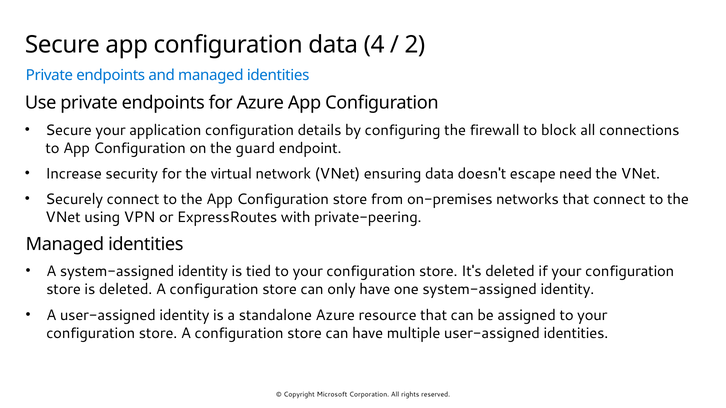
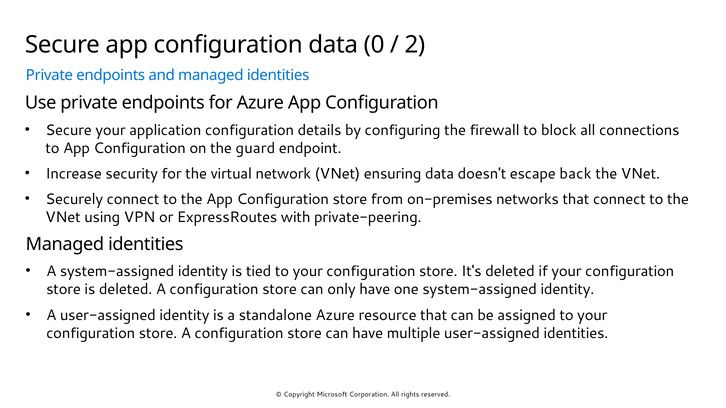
4: 4 -> 0 (374, 45)
need: need -> back (575, 174)
